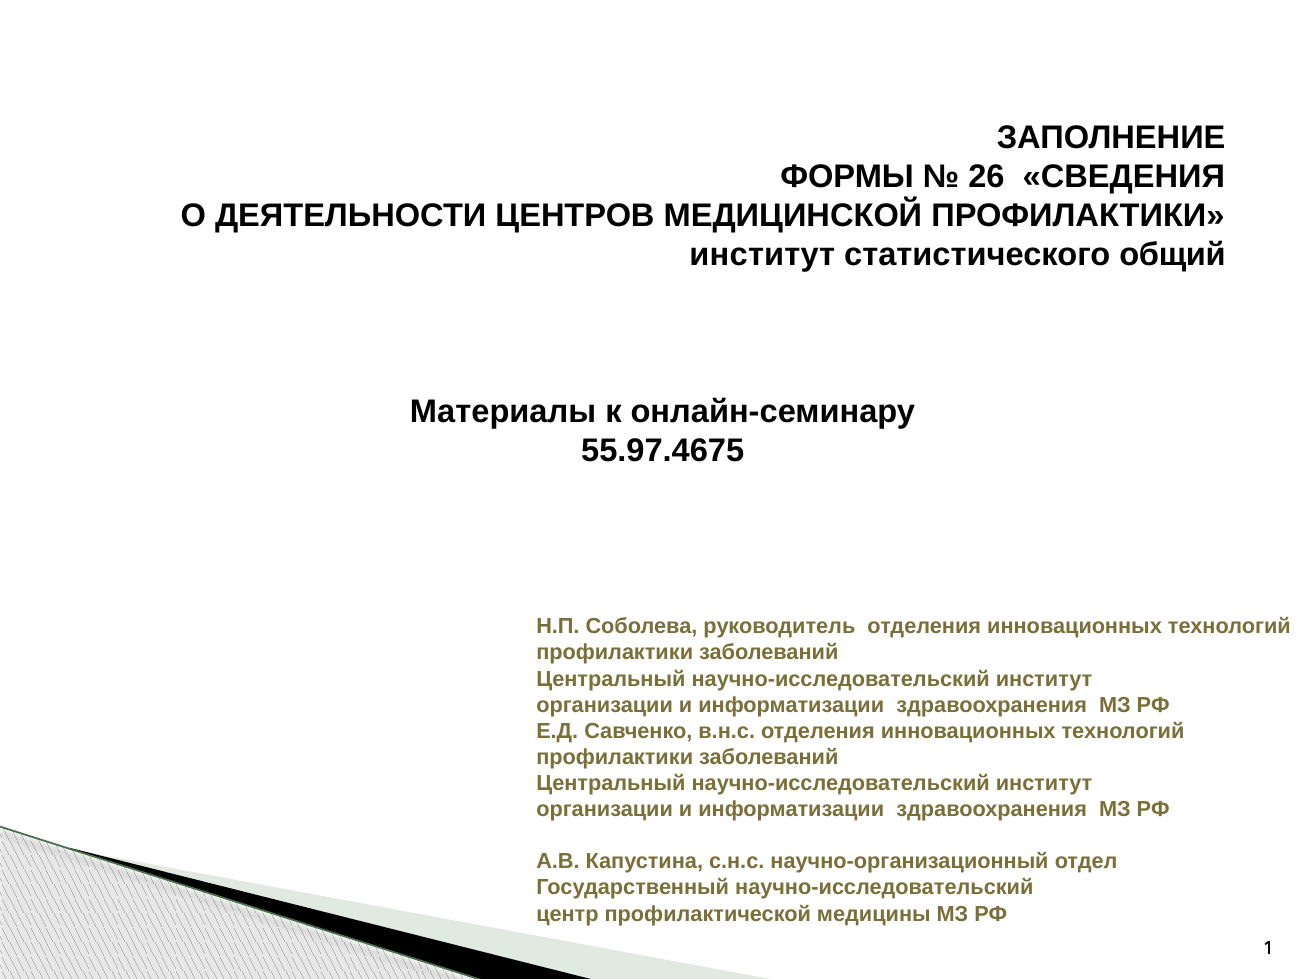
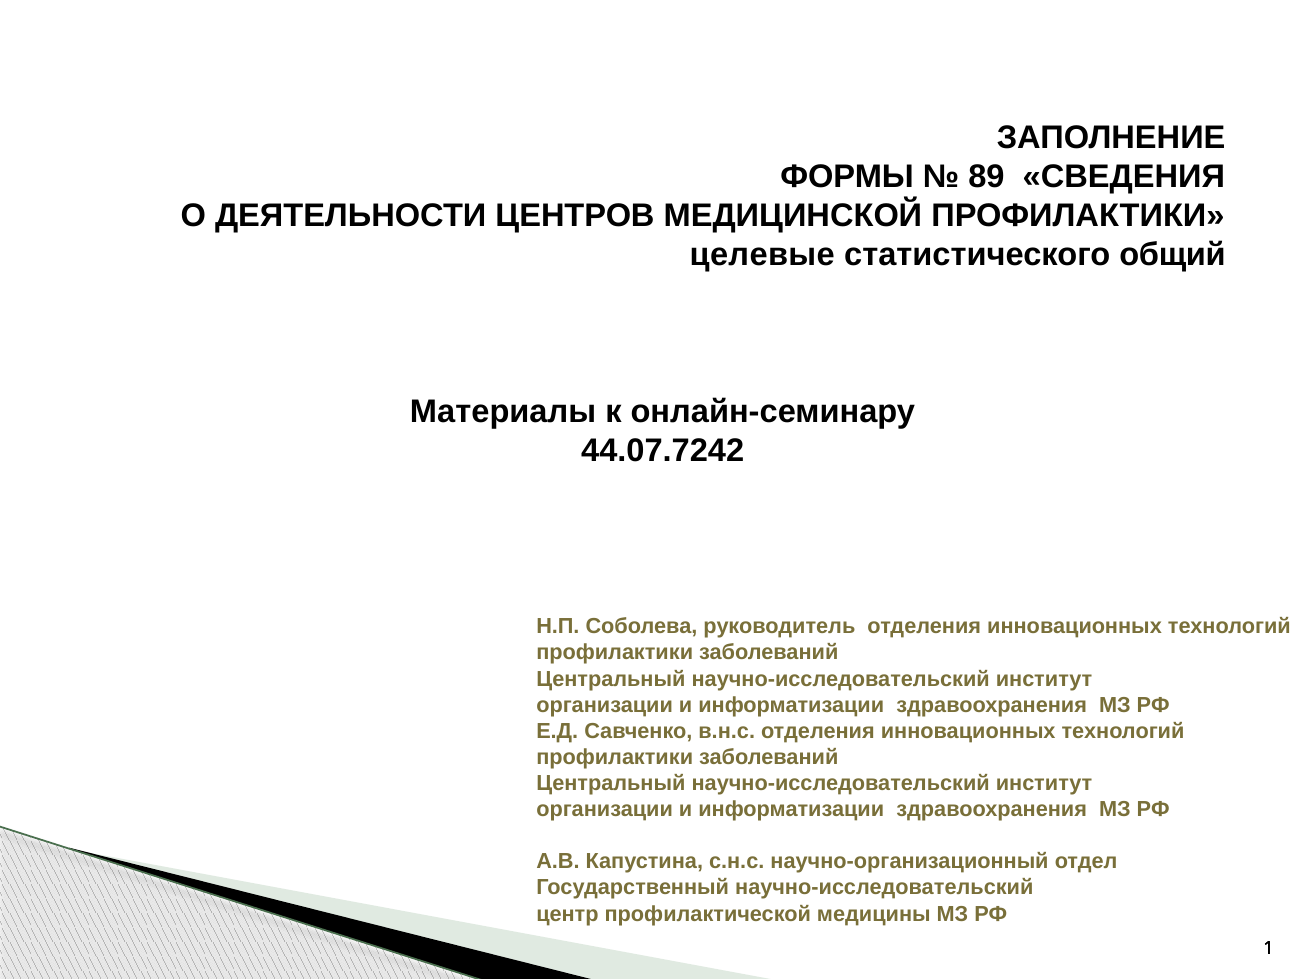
26: 26 -> 89 (987, 177)
институт: институт -> целевые (762, 255)
55.97.4675: 55.97.4675 -> 44.07.7242 (663, 451)
